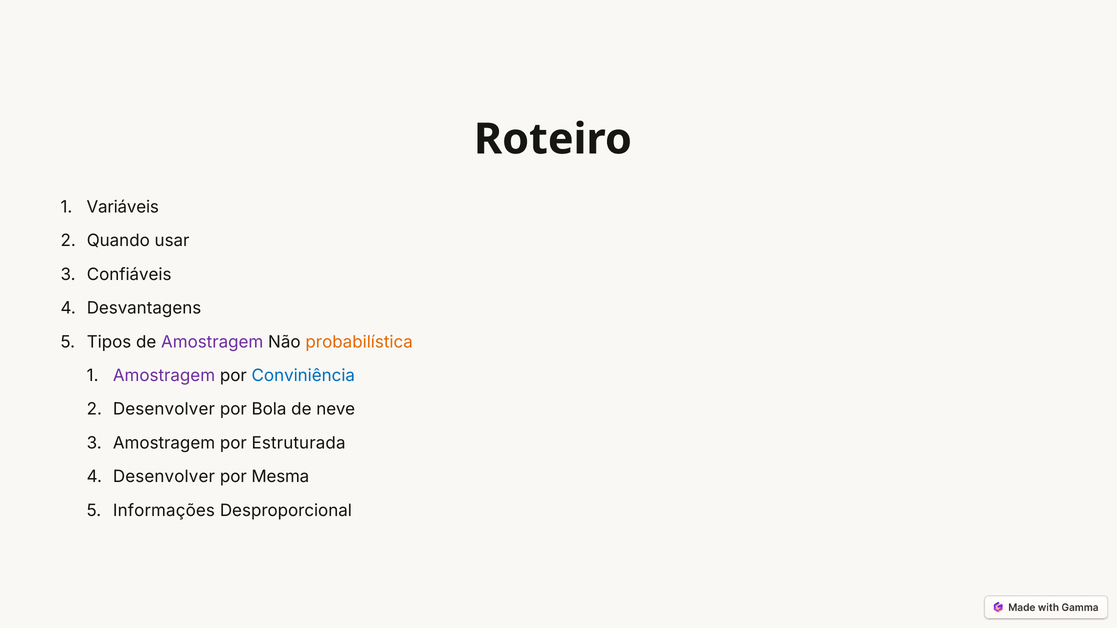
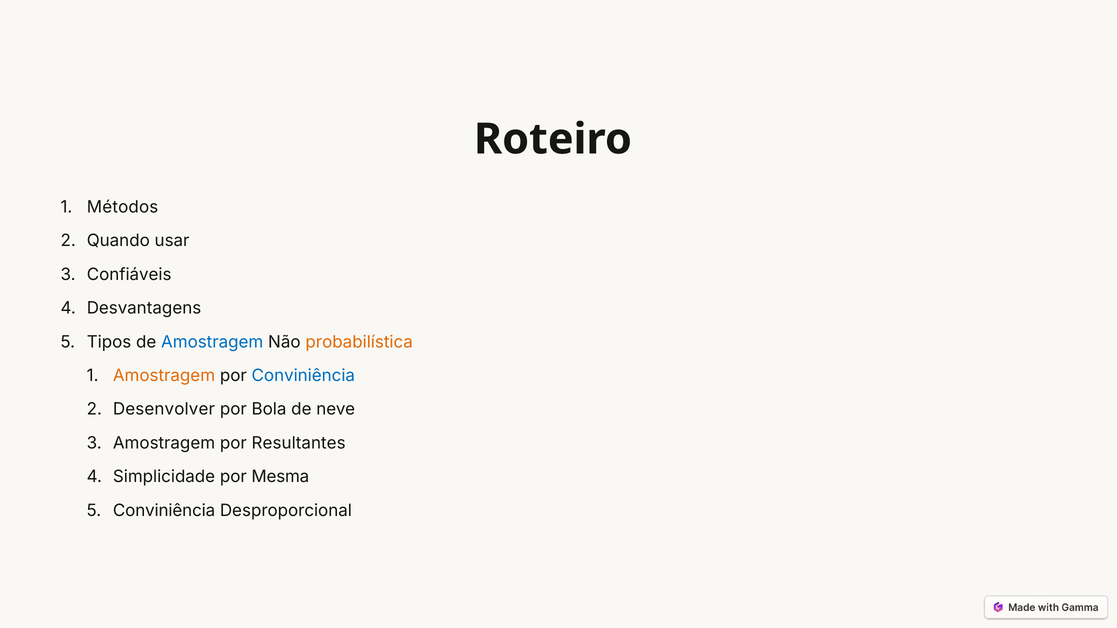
Variáveis: Variáveis -> Métodos (123, 207)
Amostragem colour: purple -> blue (212, 342)
Amostragem colour: purple -> orange (164, 376)
Estruturada: Estruturada -> Resultantes (299, 443)
Desenvolver: Desenvolver -> Simplicidade (164, 477)
Informações: Informações -> Conviniência (164, 511)
